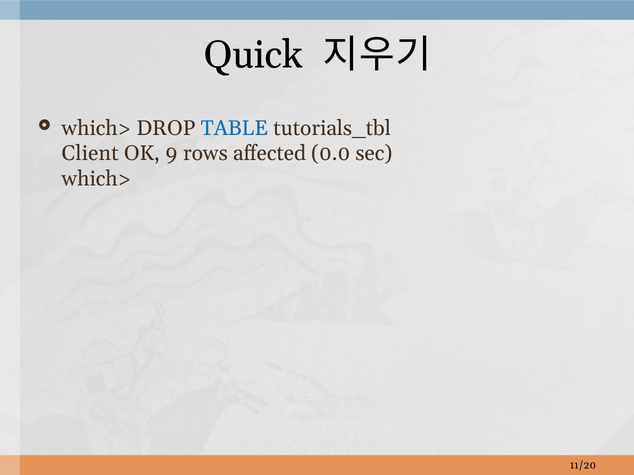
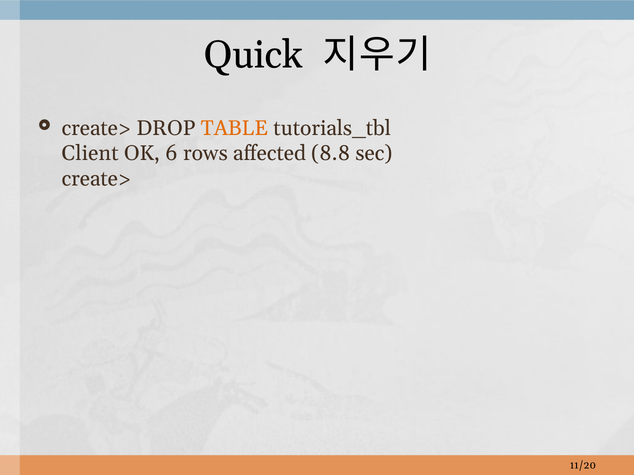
which>: which> -> create> (97, 128)
TABLE colour: blue -> orange (234, 128)
9: 9 -> 6 (171, 154)
0.0: 0.0 -> 8.8 (331, 154)
which>: which> -> create> (97, 179)
